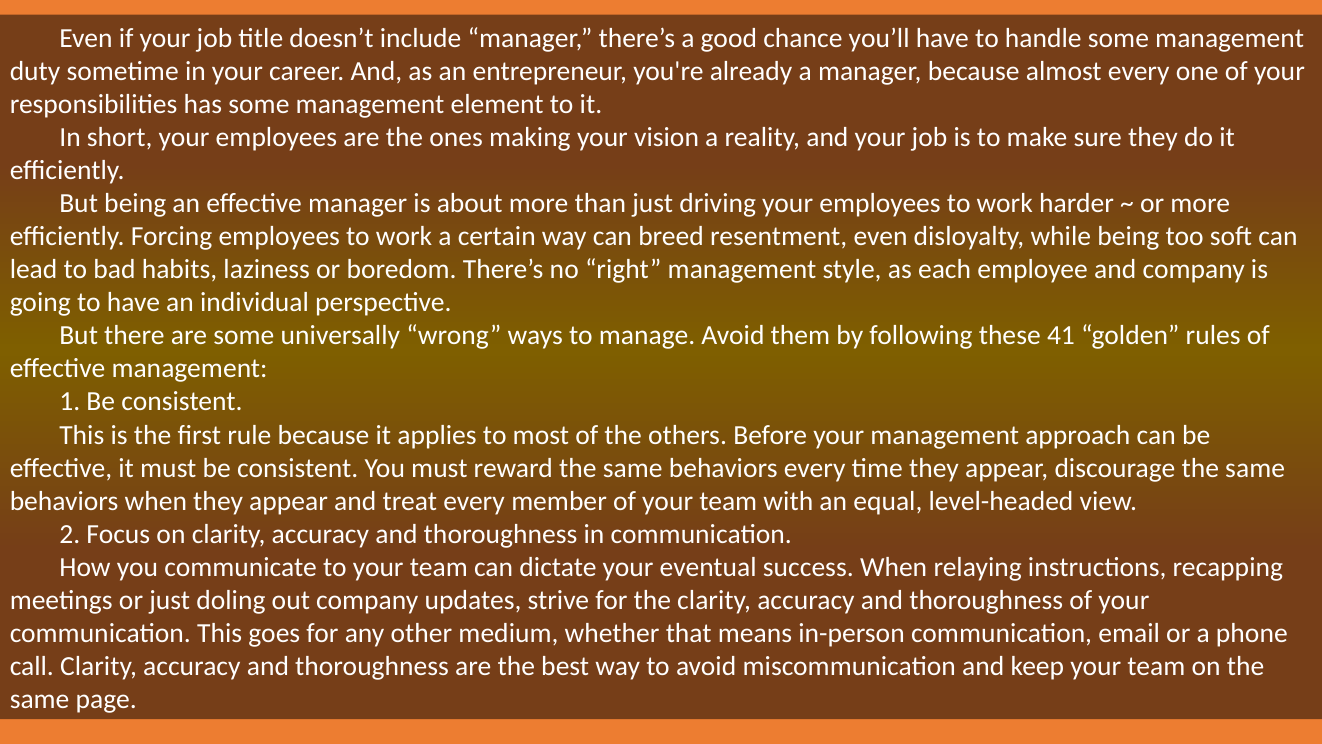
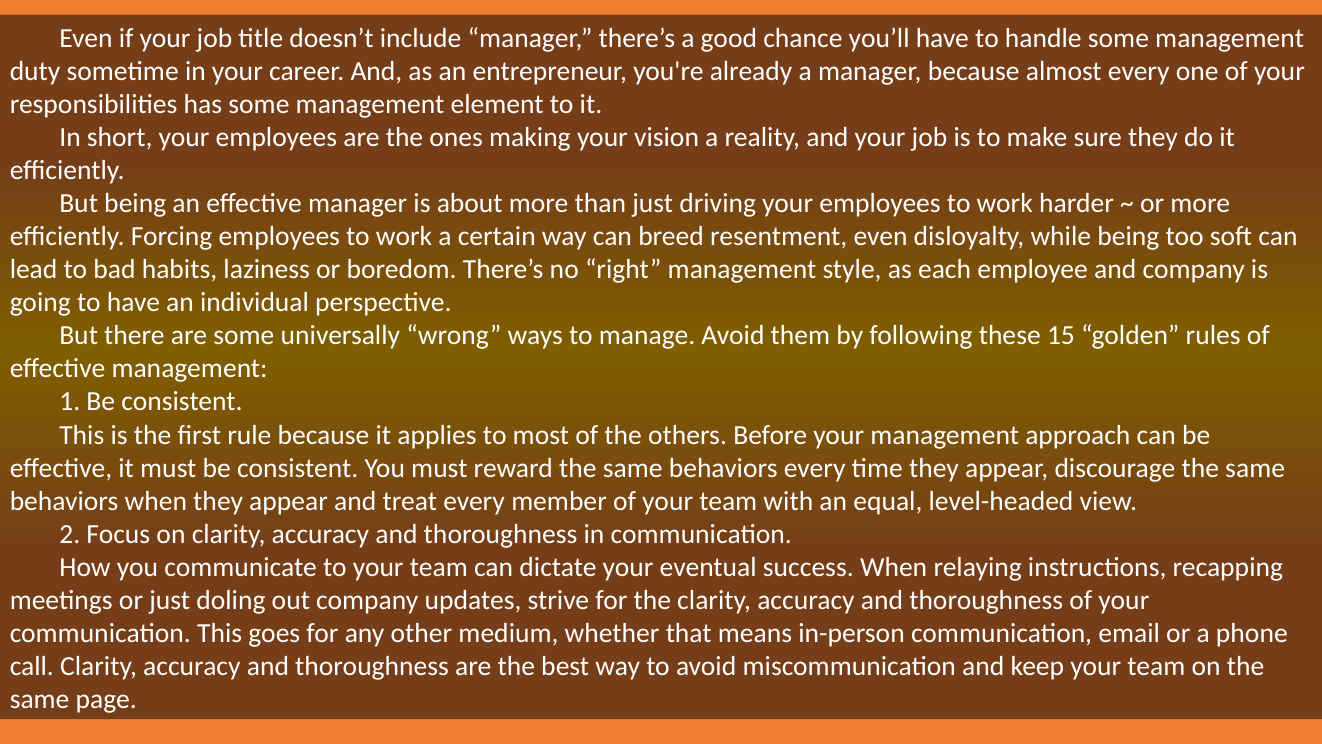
41: 41 -> 15 (1061, 336)
